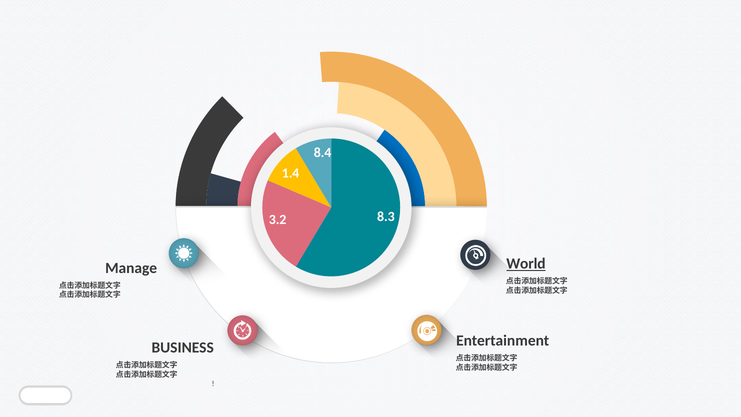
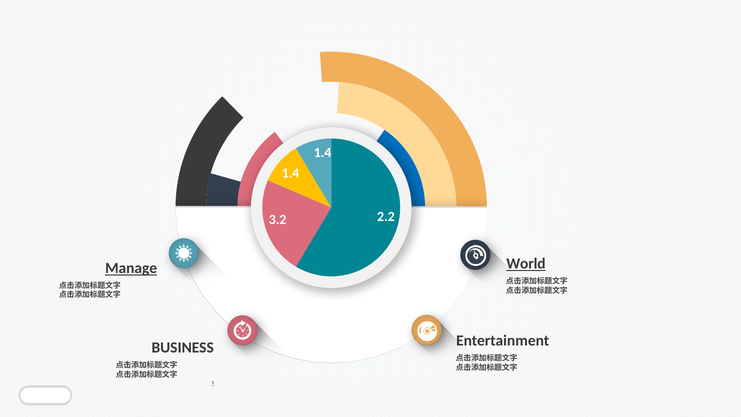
8.4: 8.4 -> 1.4 (323, 153)
8.3: 8.3 -> 2.2 (386, 217)
Manage underline: none -> present (131, 268)
